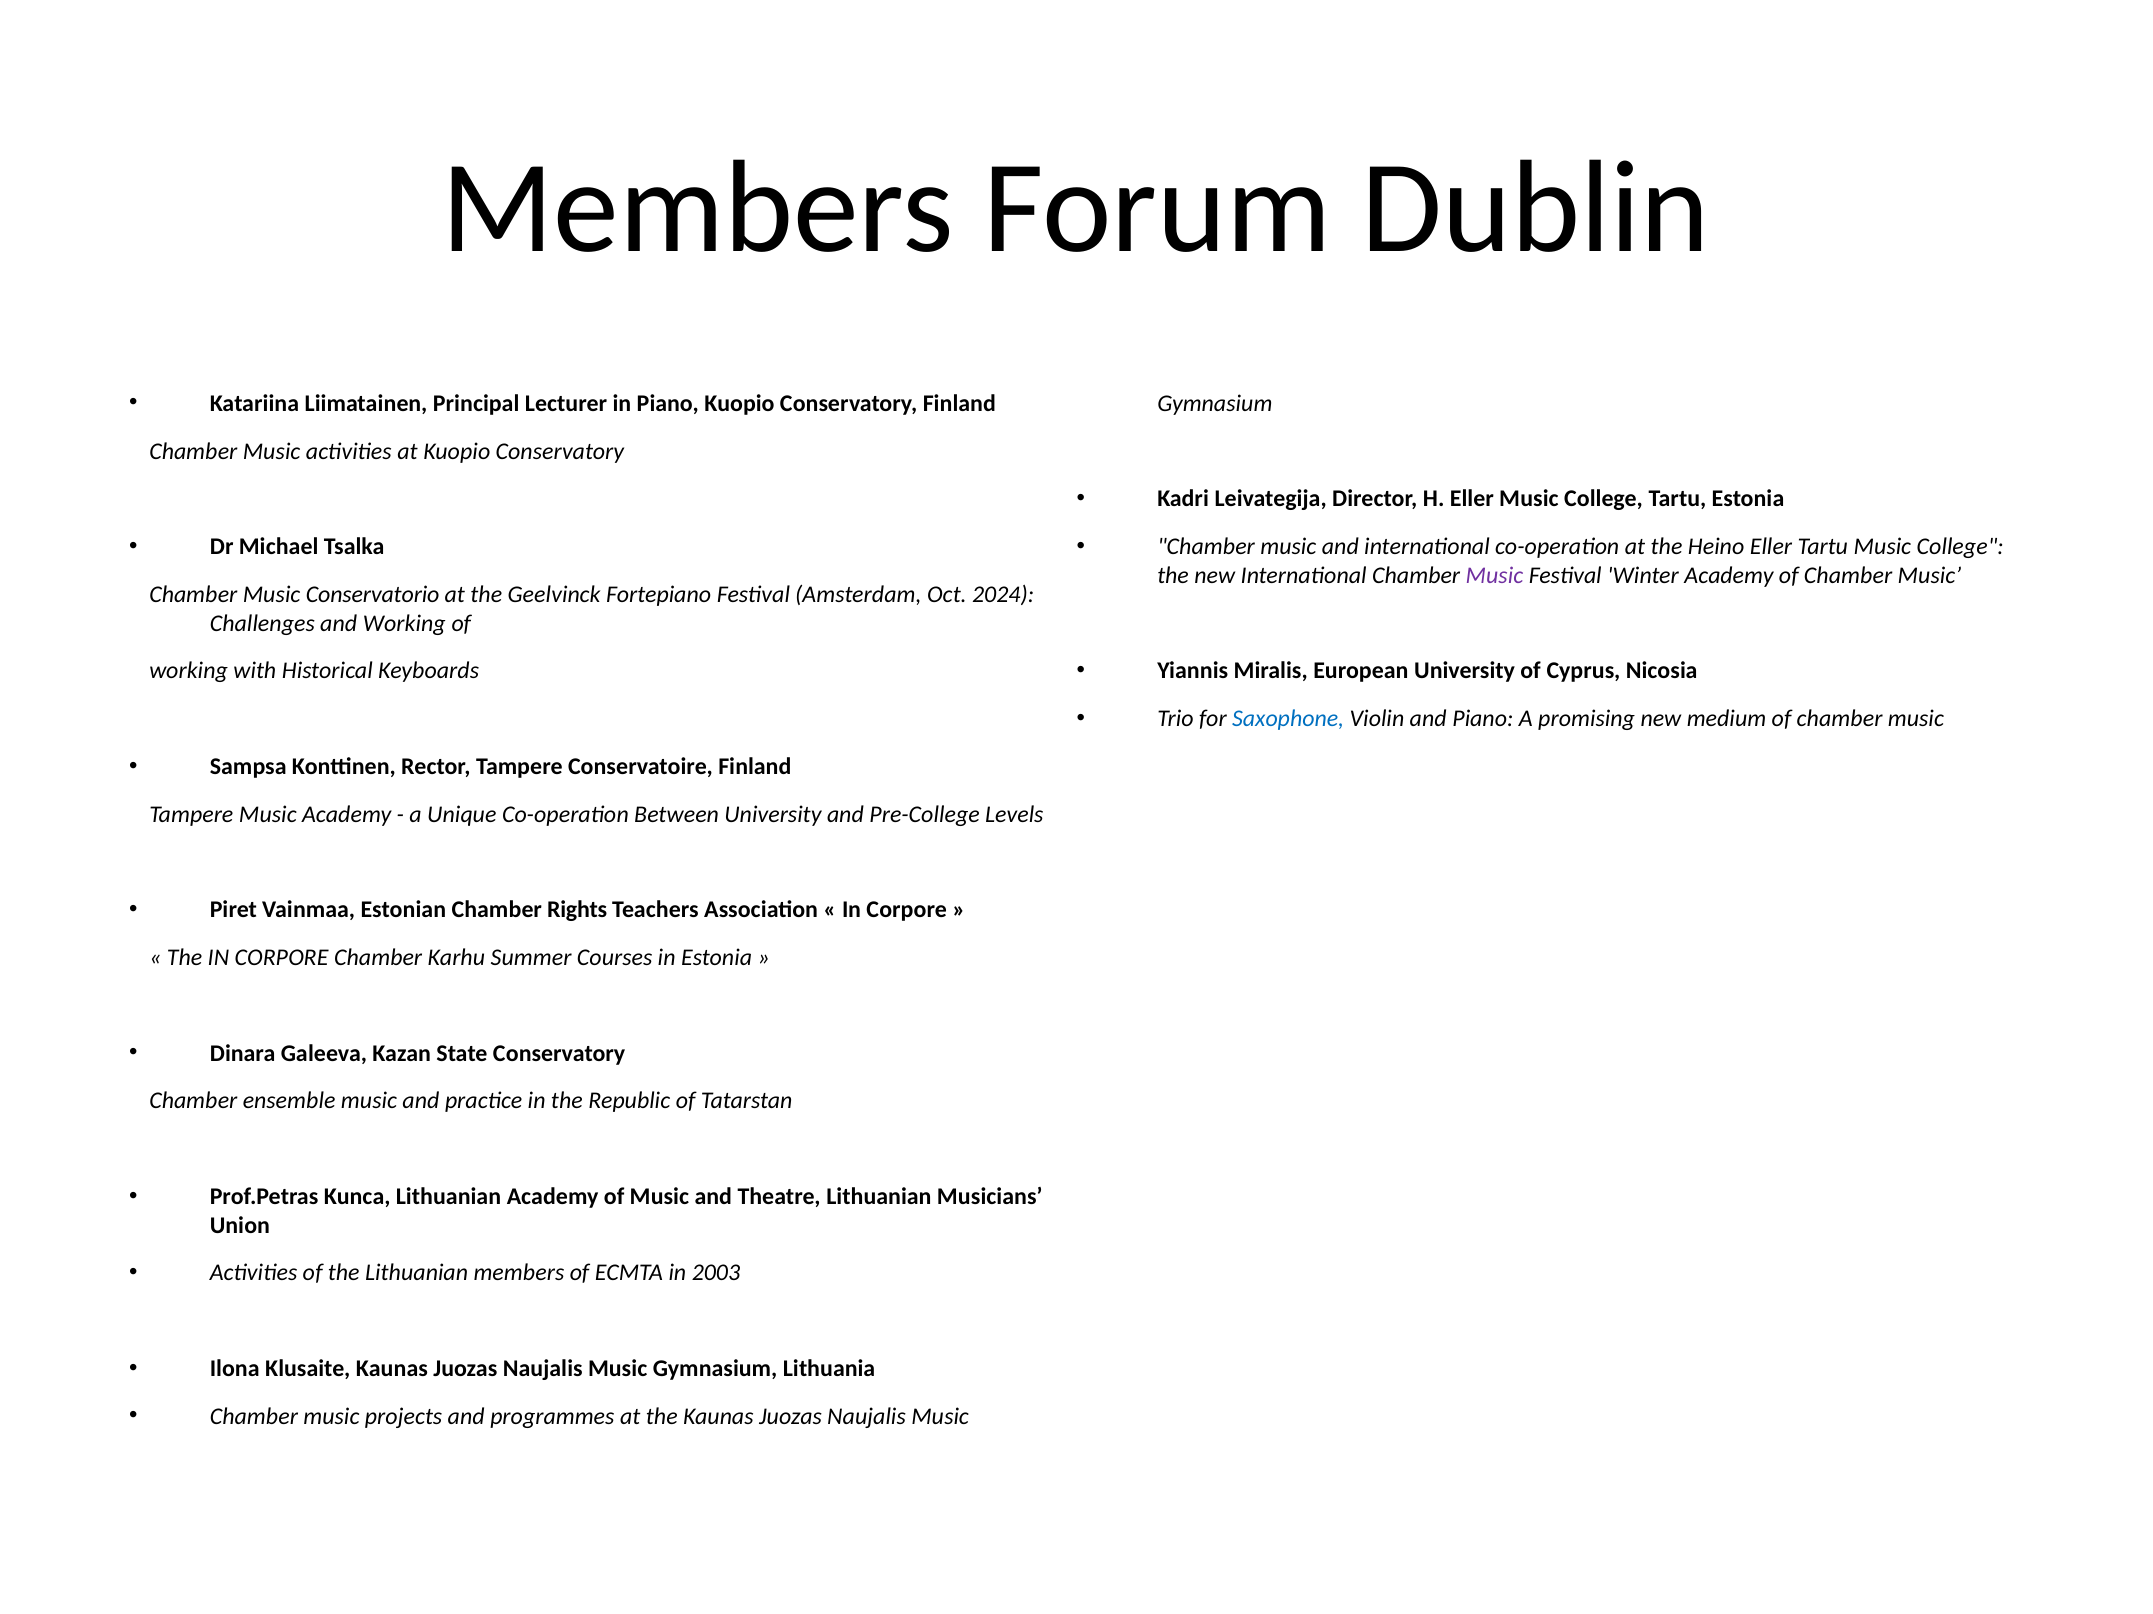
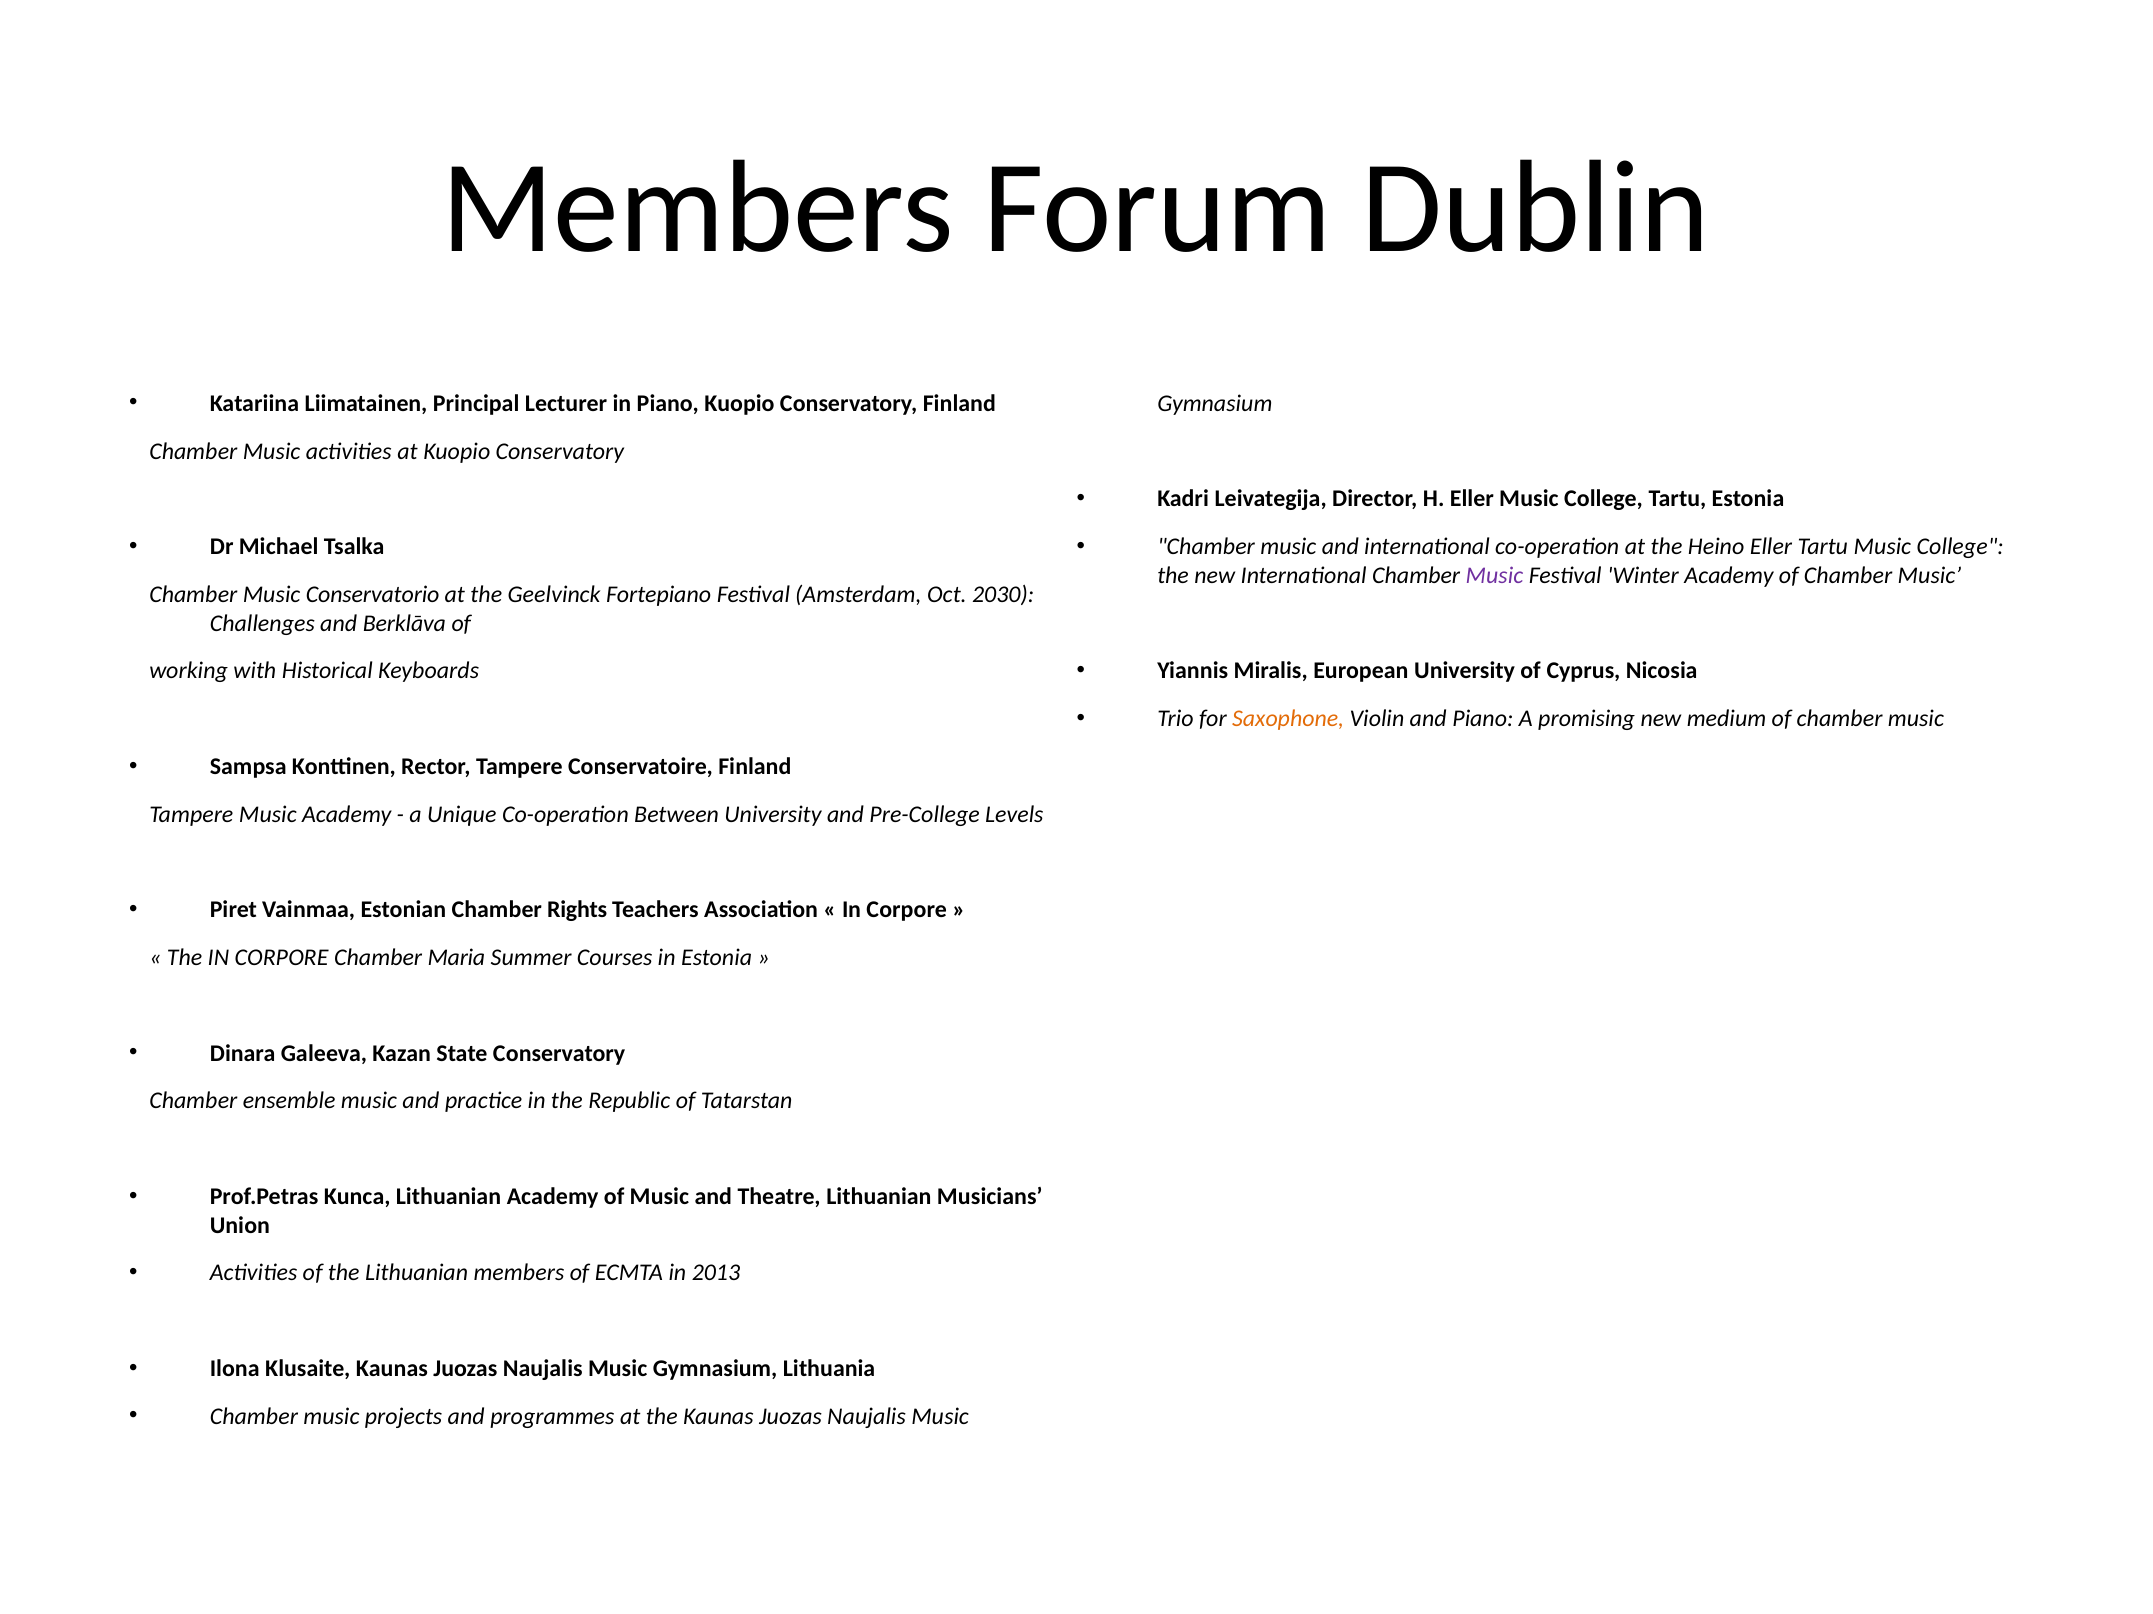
2024: 2024 -> 2030 (1003, 595)
and Working: Working -> Berklāva (404, 623)
Saxophone colour: blue -> orange (1288, 719)
Karhu: Karhu -> Maria (456, 958)
2003: 2003 -> 2013 (716, 1274)
